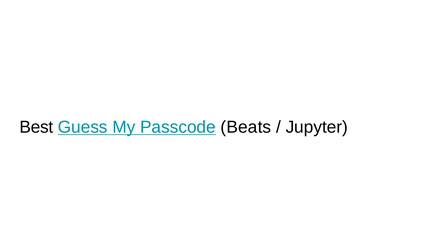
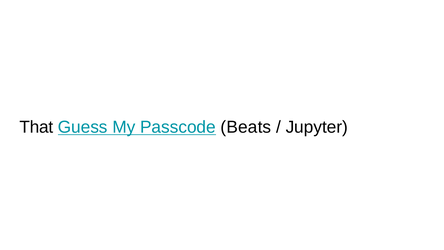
Best: Best -> That (36, 127)
